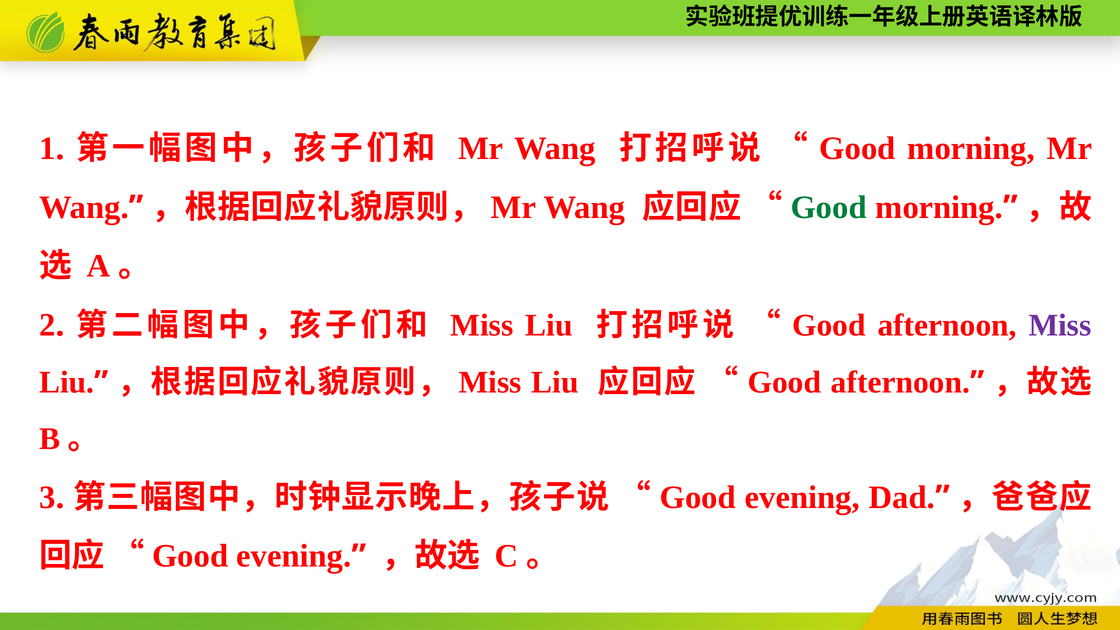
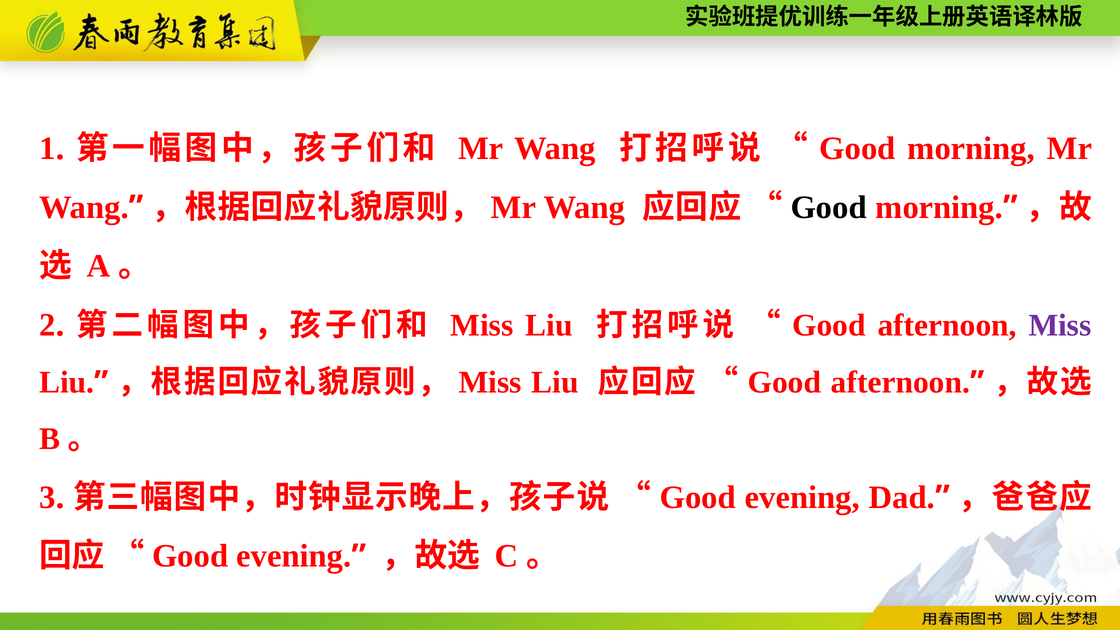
Good colour: green -> black (829, 207)
